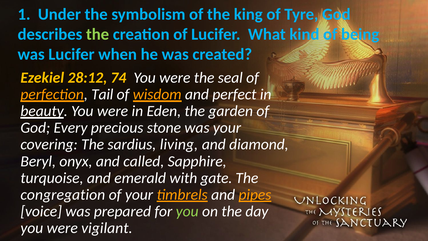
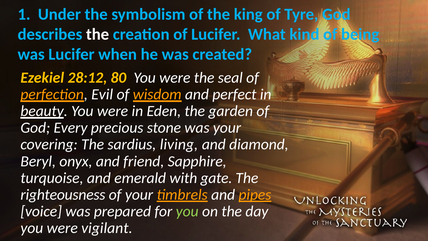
the colour: light green -> white (98, 34)
74: 74 -> 80 (118, 78)
Tail: Tail -> Evil (102, 94)
called: called -> friend (144, 161)
congregation: congregation -> righteousness (63, 194)
